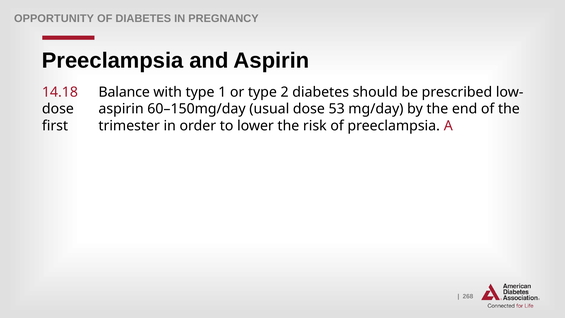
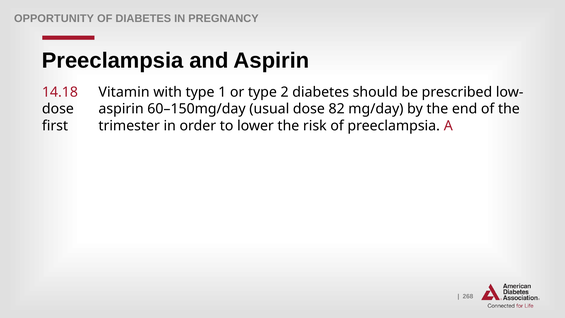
Balance: Balance -> Vitamin (124, 92)
53: 53 -> 82 (337, 109)
